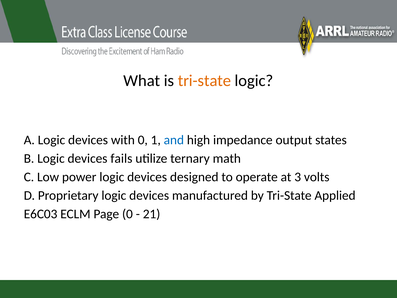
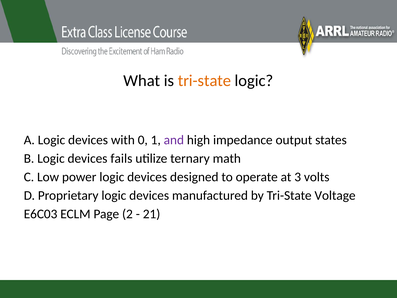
and colour: blue -> purple (174, 140)
Applied: Applied -> Voltage (335, 195)
Page 0: 0 -> 2 (127, 214)
